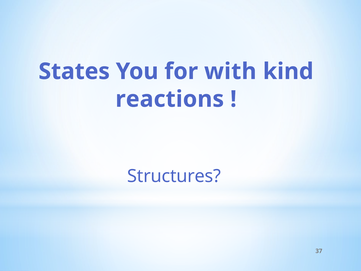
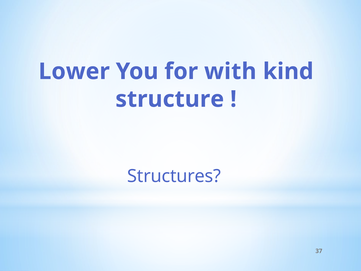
States: States -> Lower (74, 71)
reactions: reactions -> structure (170, 99)
